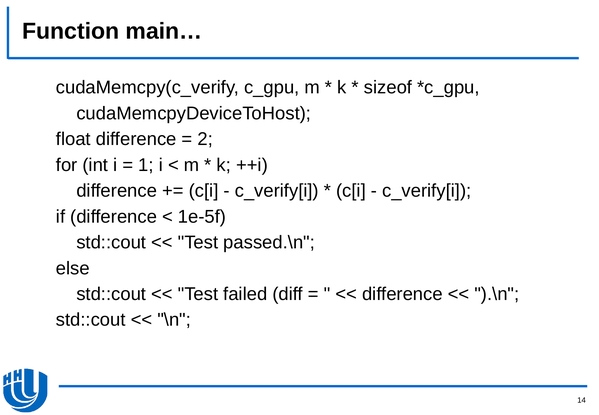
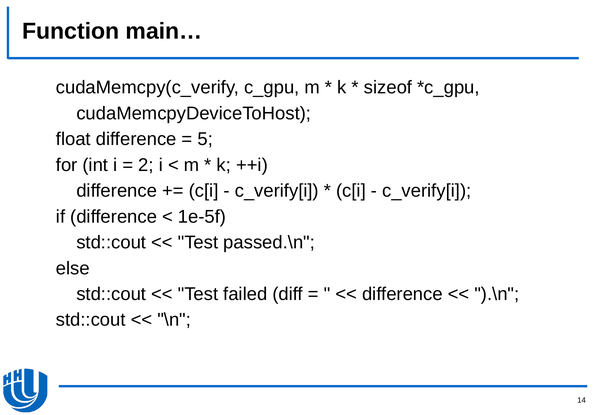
2: 2 -> 5 (205, 139)
1: 1 -> 2 (146, 165)
